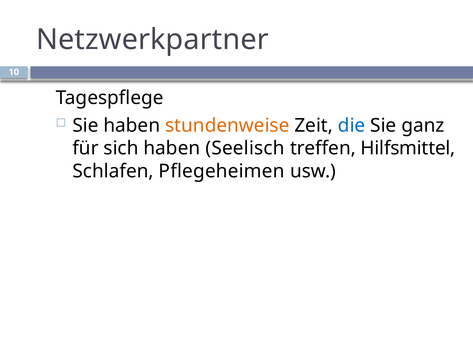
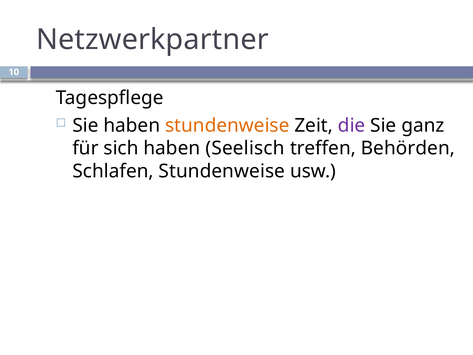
die colour: blue -> purple (352, 125)
Hilfsmittel: Hilfsmittel -> Behörden (408, 148)
Schlafen Pflegeheimen: Pflegeheimen -> Stundenweise (222, 171)
